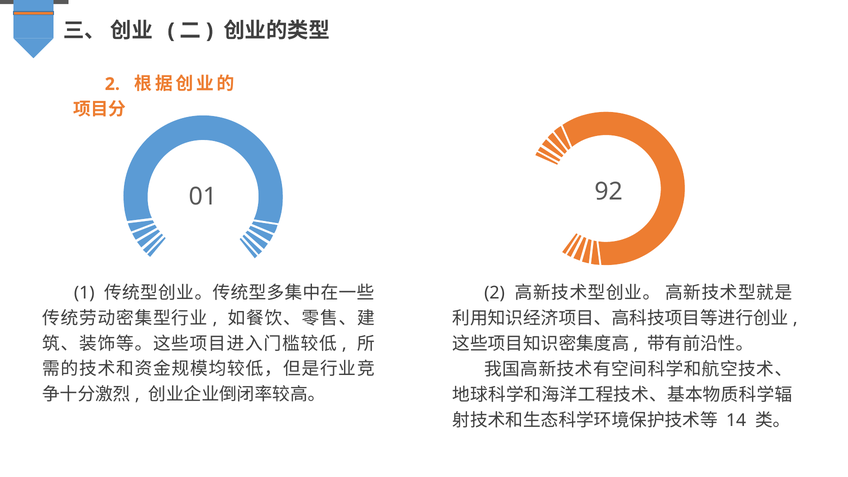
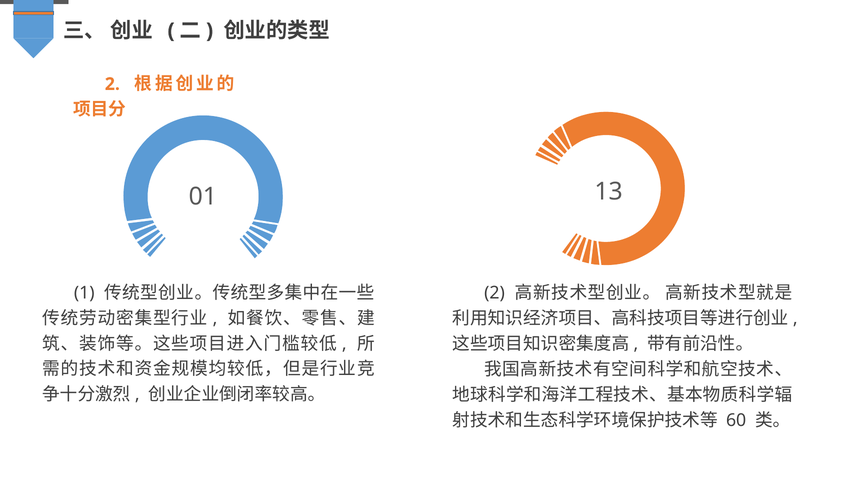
92: 92 -> 13 (609, 192)
14: 14 -> 60 (736, 420)
